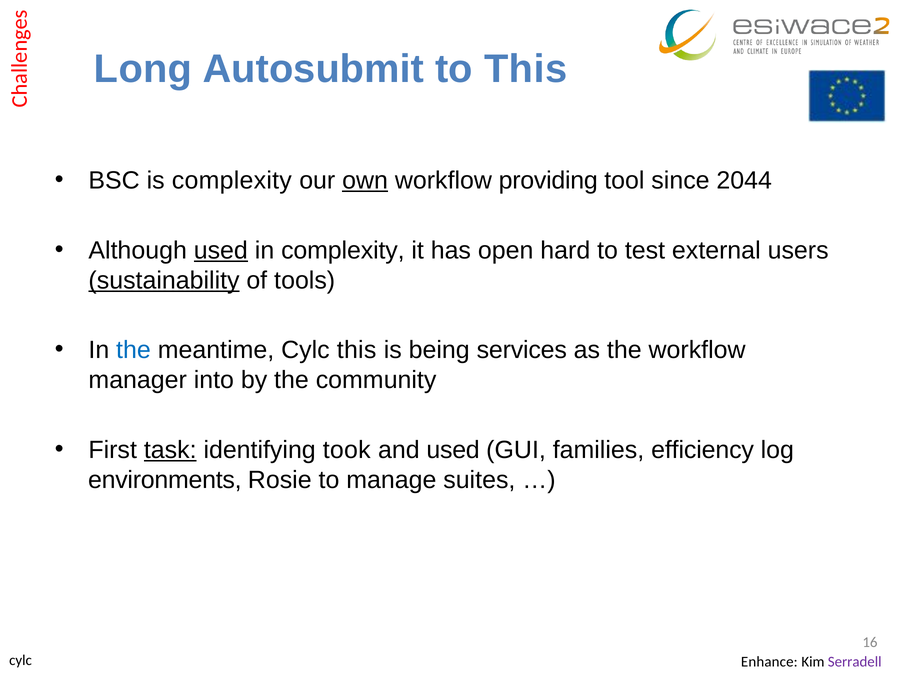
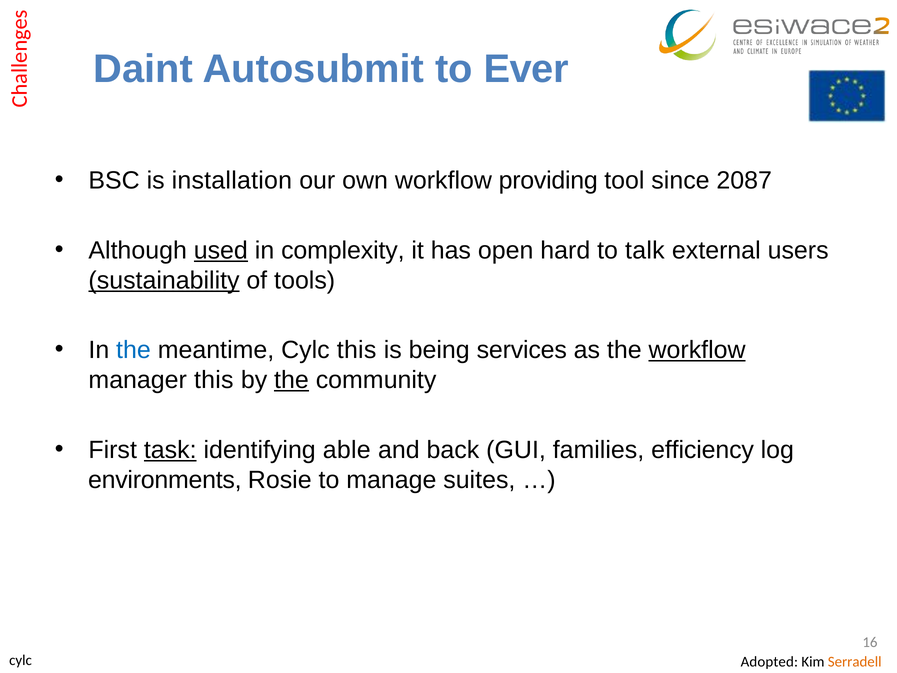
Long: Long -> Daint (143, 69)
to This: This -> Ever (526, 69)
is complexity: complexity -> installation (232, 180)
own underline: present -> none (365, 180)
2044: 2044 -> 2087 (744, 180)
test: test -> talk (645, 250)
workflow underline: none -> present (697, 350)
manager into: into -> this (214, 380)
the underline: none -> present (291, 380)
took: took -> able (347, 450)
and used: used -> back (453, 450)
Enhance: Enhance -> Adopted (769, 662)
Serradell colour: purple -> orange (855, 662)
